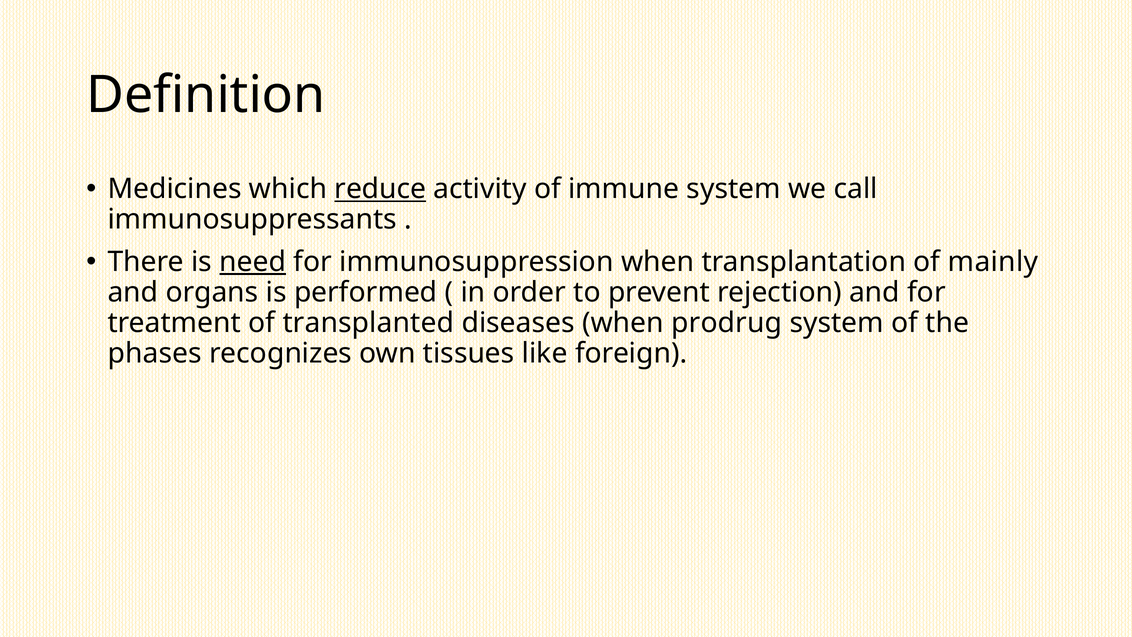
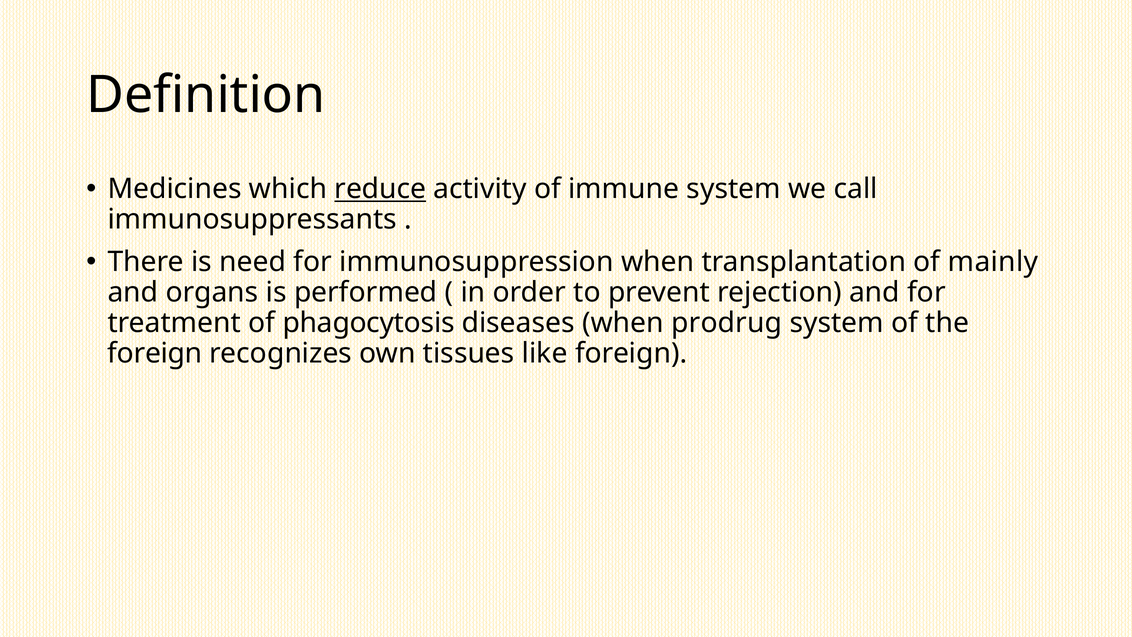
need underline: present -> none (253, 262)
transplanted: transplanted -> phagocytosis (369, 323)
phases: phases -> foreign (155, 353)
